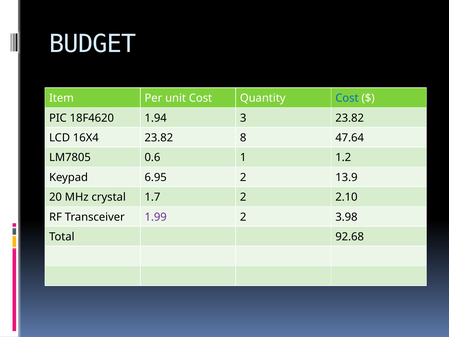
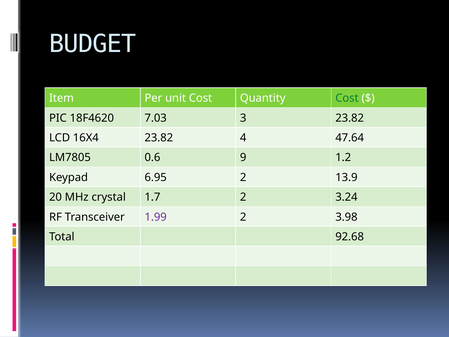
Cost colour: blue -> green (347, 98)
1.94: 1.94 -> 7.03 (156, 118)
8: 8 -> 4 (243, 138)
1: 1 -> 9 (243, 157)
2.10: 2.10 -> 3.24 (346, 197)
